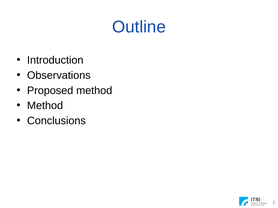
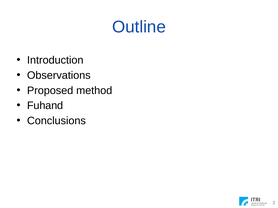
Method: Method -> Fuhand (45, 106)
